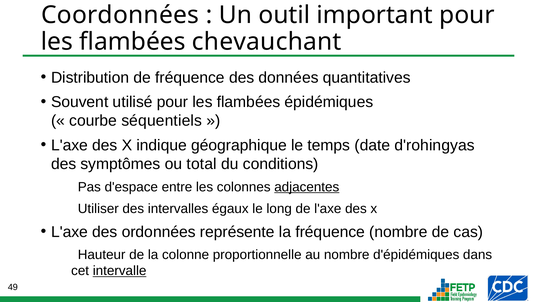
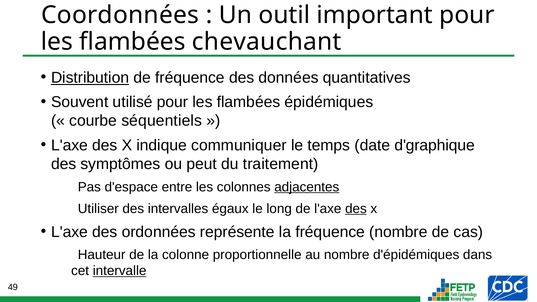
Distribution underline: none -> present (90, 78)
géographique: géographique -> communiquer (239, 145)
d'rohingyas: d'rohingyas -> d'graphique (435, 145)
total: total -> peut (202, 164)
conditions: conditions -> traitement (281, 164)
des underline: none -> present (356, 209)
